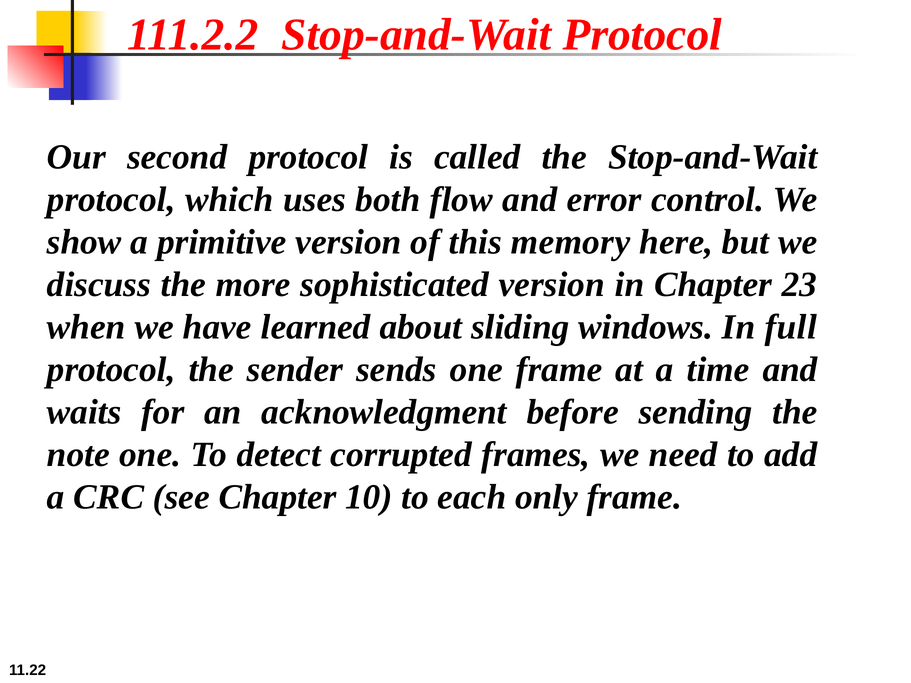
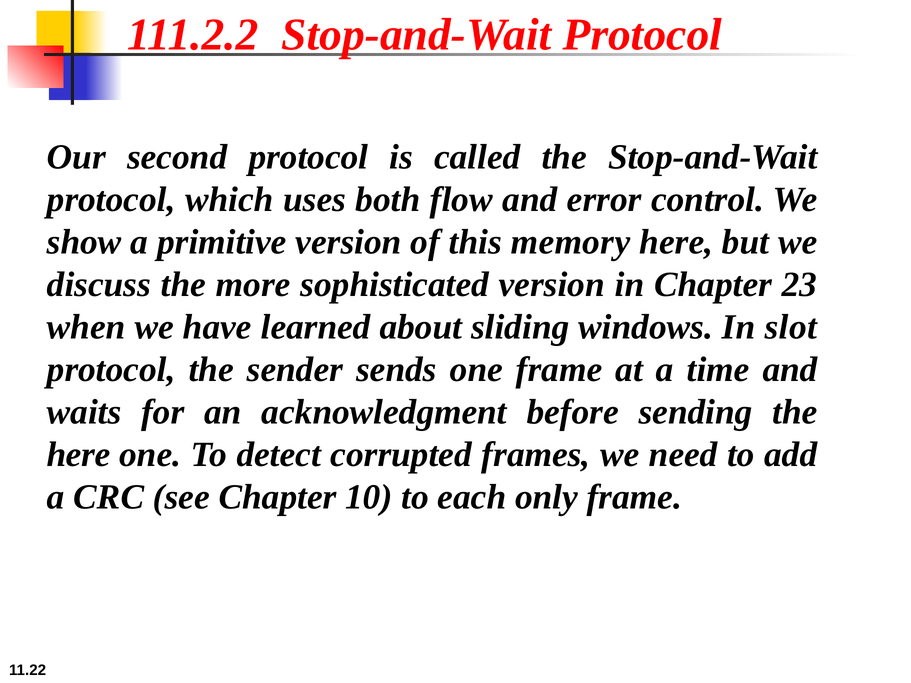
full: full -> slot (791, 327)
note: note -> here (78, 455)
